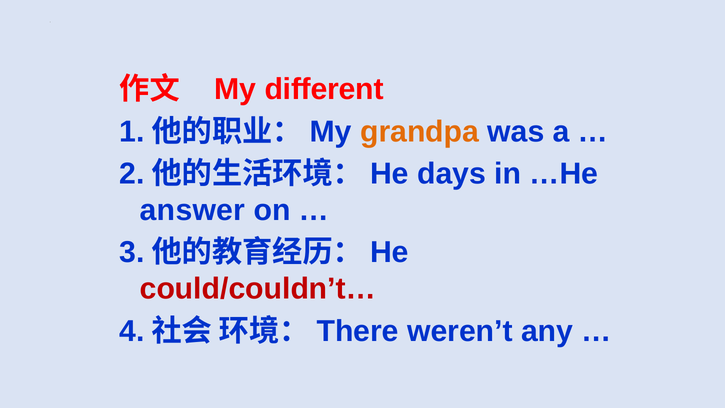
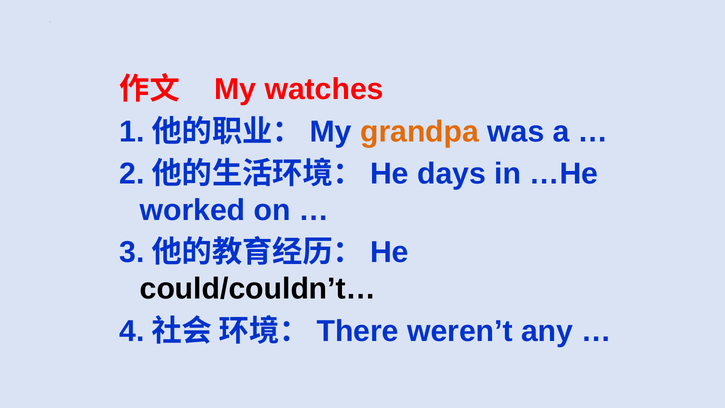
different: different -> watches (324, 89)
answer: answer -> worked (193, 210)
could/couldn’t… colour: red -> black (258, 289)
